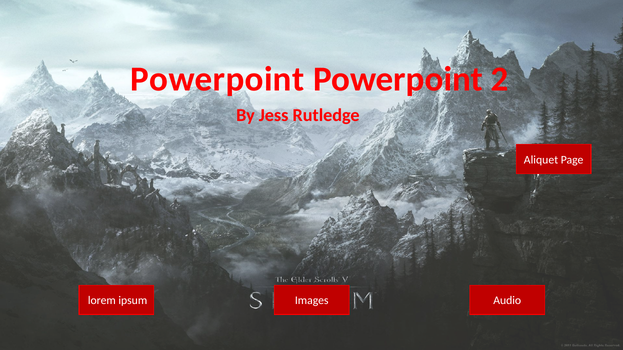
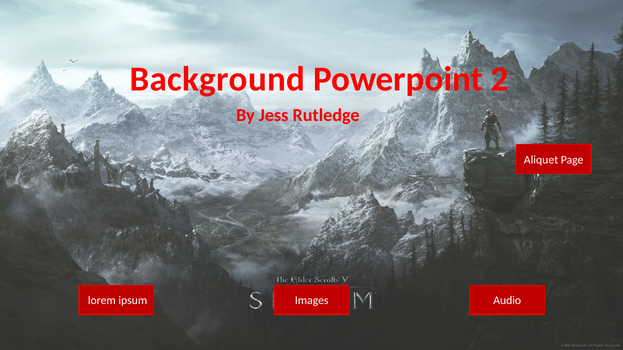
Powerpoint: Powerpoint -> Background (217, 79)
